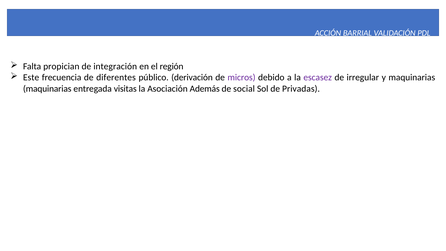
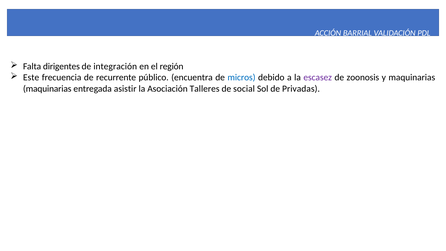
propician: propician -> dirigentes (61, 66)
diferentes: diferentes -> recurrente (116, 78)
derivación: derivación -> encuentra (192, 78)
micros colour: purple -> blue (242, 78)
irregular: irregular -> zoonosis (363, 78)
visitas: visitas -> asistir (125, 89)
Además: Además -> Talleres (205, 89)
